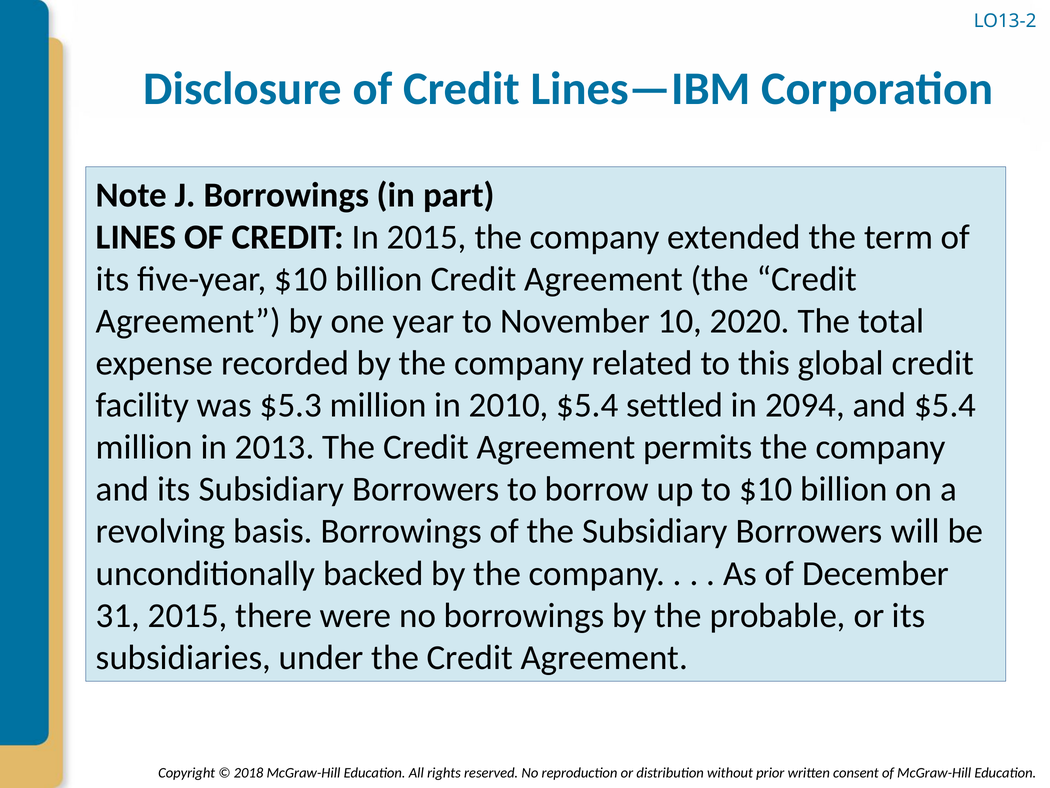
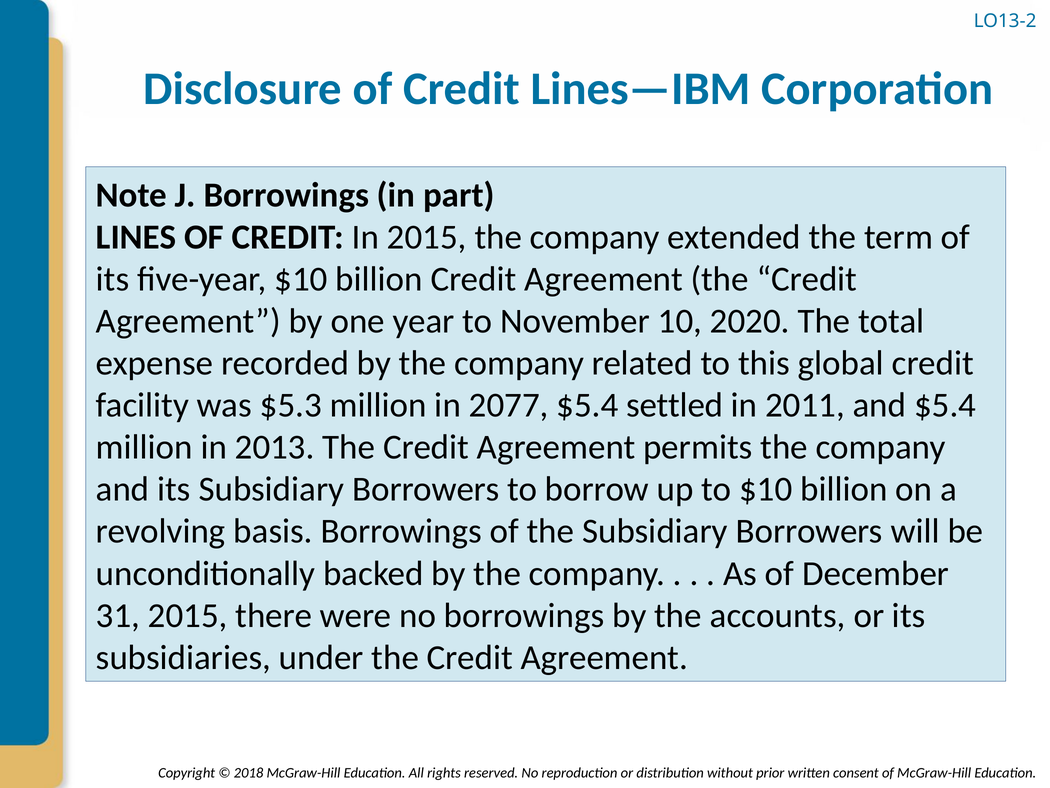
2010: 2010 -> 2077 (509, 405)
2094: 2094 -> 2011 (805, 405)
probable: probable -> accounts (778, 615)
